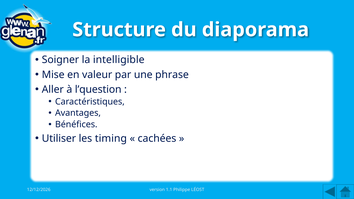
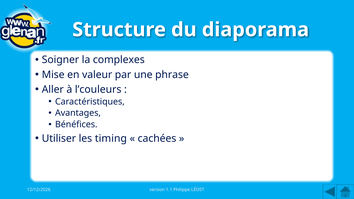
intelligible: intelligible -> complexes (119, 60)
l’question: l’question -> l’couleurs (98, 90)
